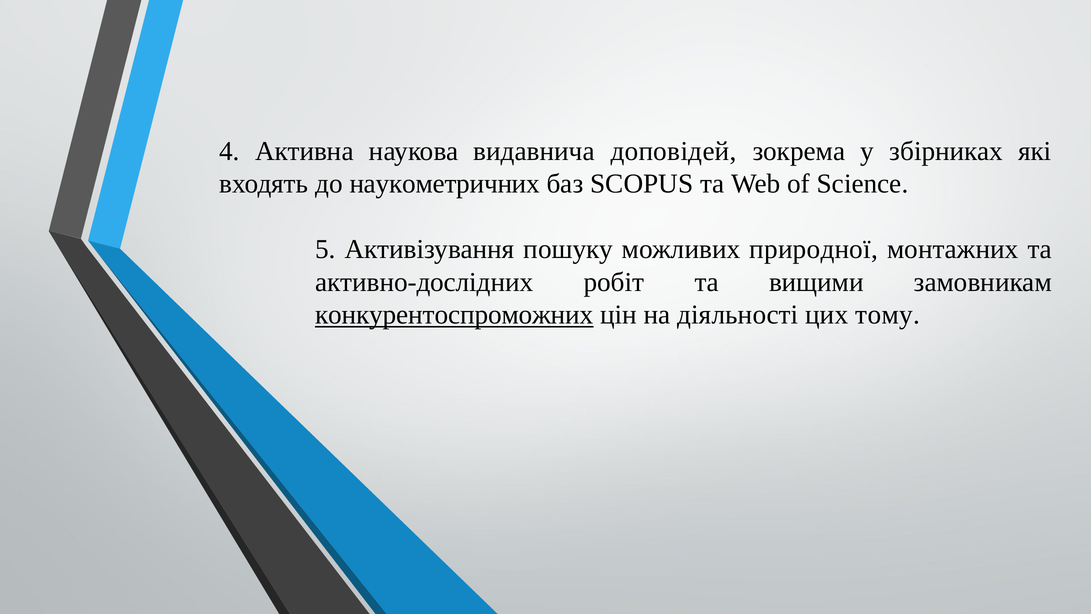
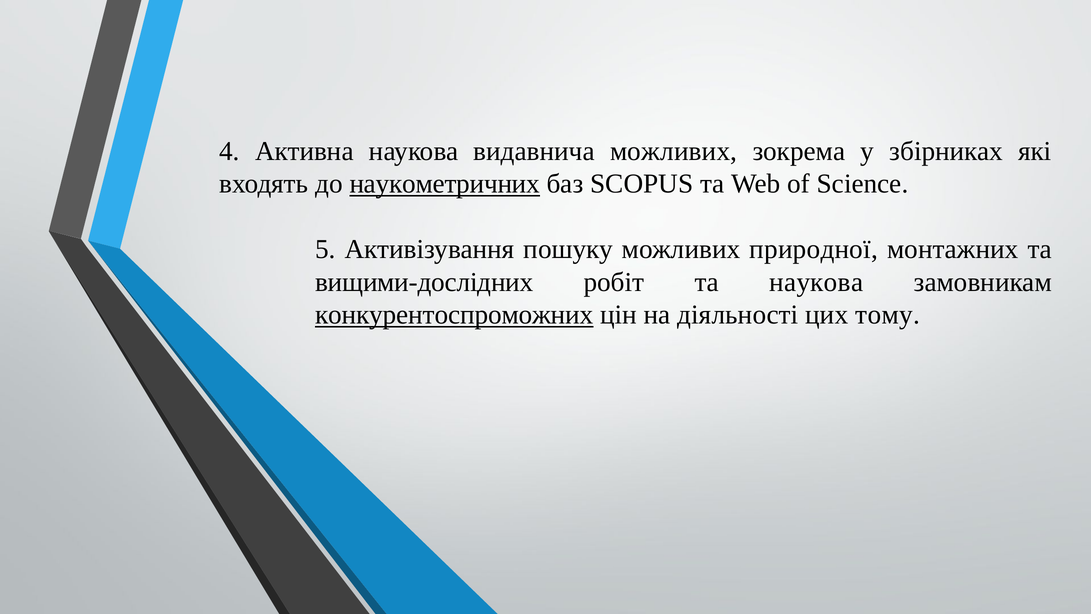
видавнича доповідей: доповідей -> можливих (674, 151)
наукометричних underline: none -> present (445, 184)
активно-дослідних: активно-дослідних -> вищими-дослідних (424, 282)
та вищими: вищими -> наукова (816, 282)
